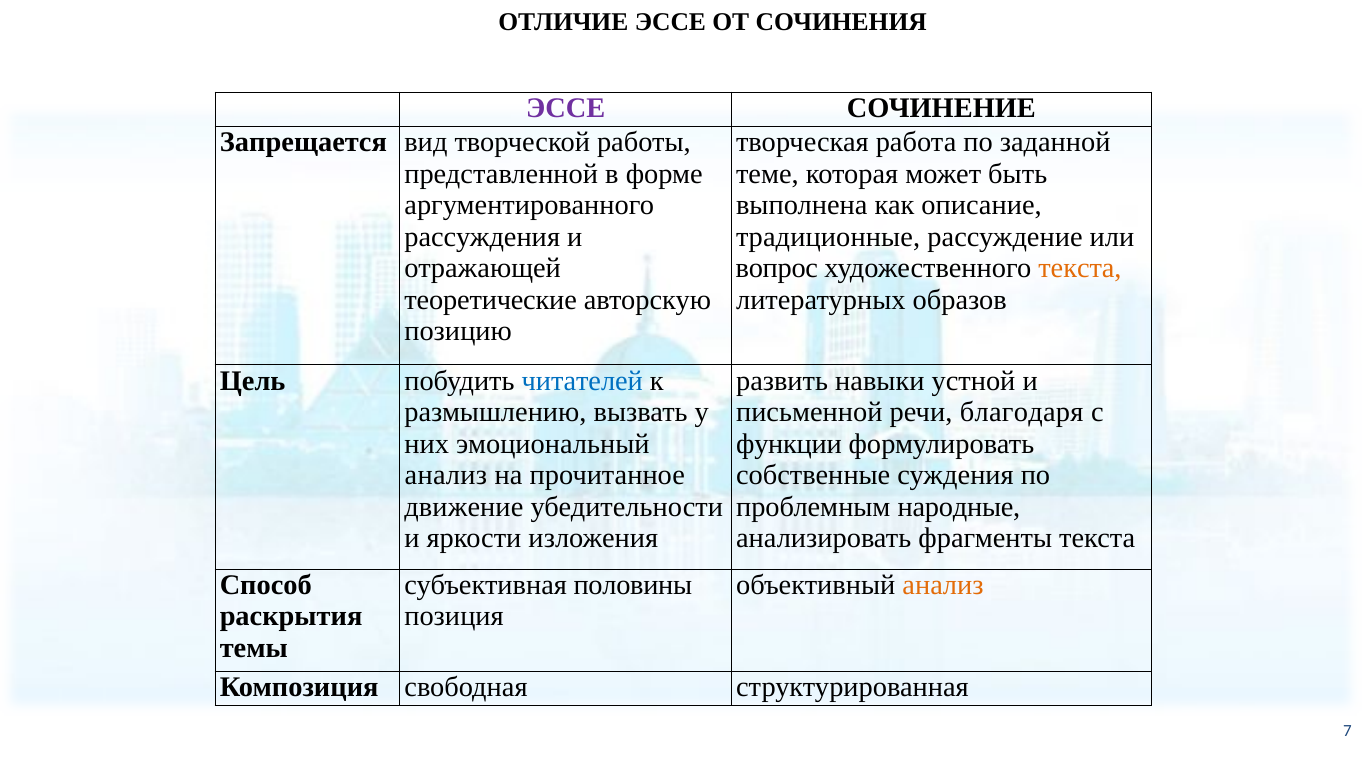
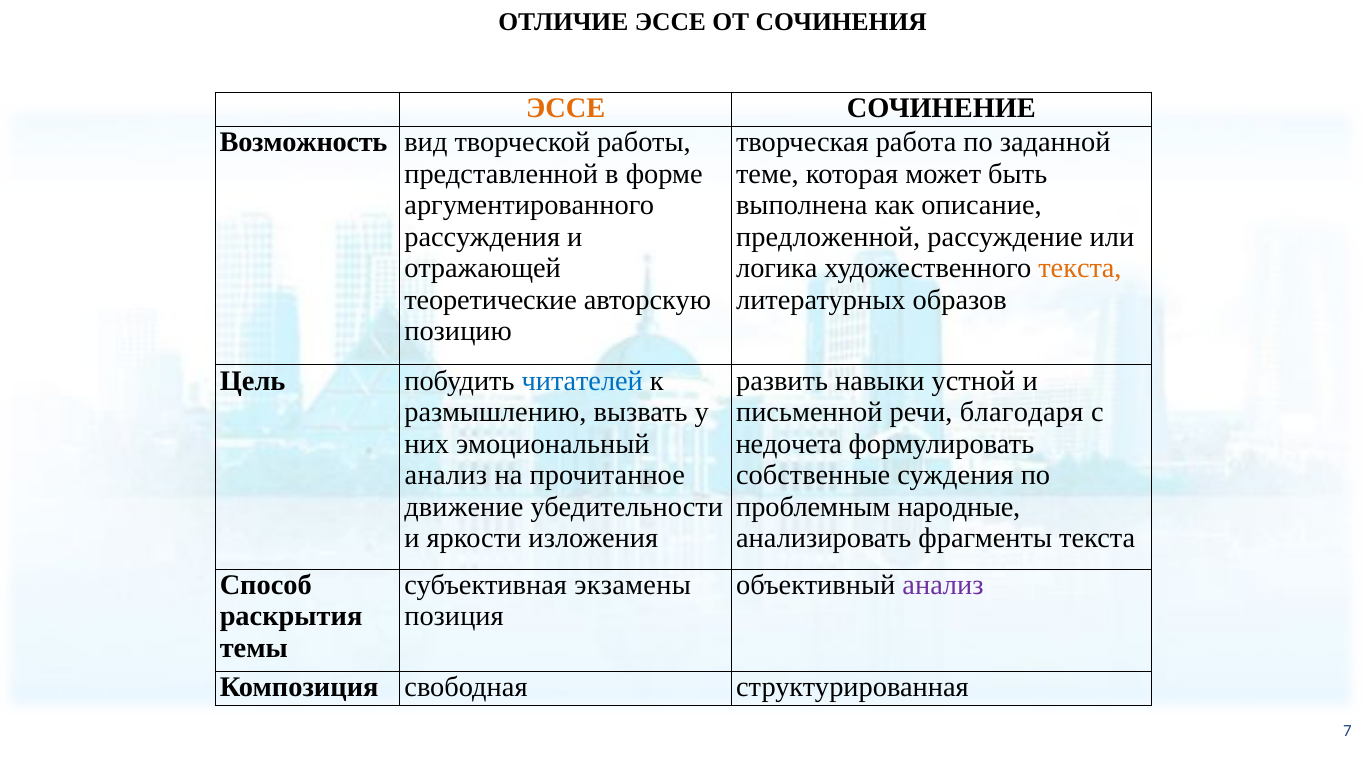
ЭССЕ colour: purple -> orange (566, 108)
Запрещается: Запрещается -> Возможность (304, 142)
традиционные: традиционные -> предложенной (828, 237)
вопрос: вопрос -> логика (777, 268)
функции: функции -> недочета (789, 444)
половины: половины -> экзамены (633, 585)
анализ colour: orange -> purple (943, 585)
